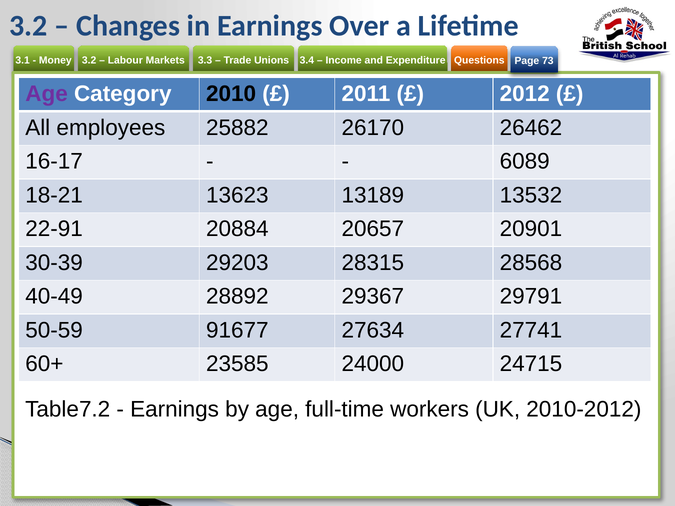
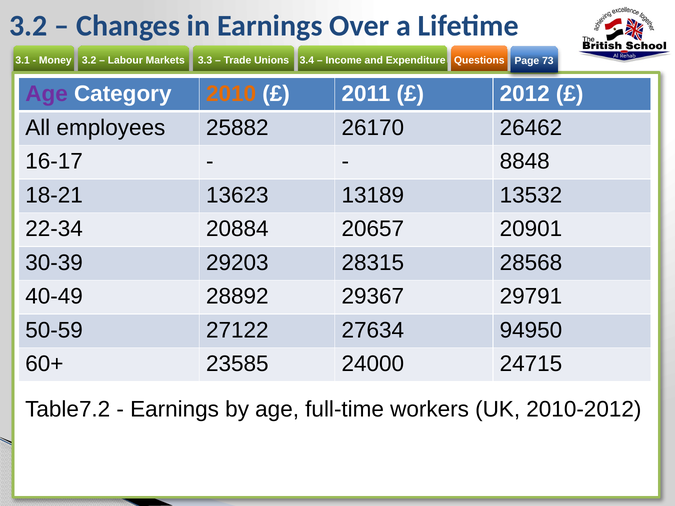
2010 colour: black -> orange (231, 94)
6089: 6089 -> 8848 (525, 162)
22-91: 22-91 -> 22-34 (54, 229)
91677: 91677 -> 27122 (237, 330)
27741: 27741 -> 94950 (531, 330)
